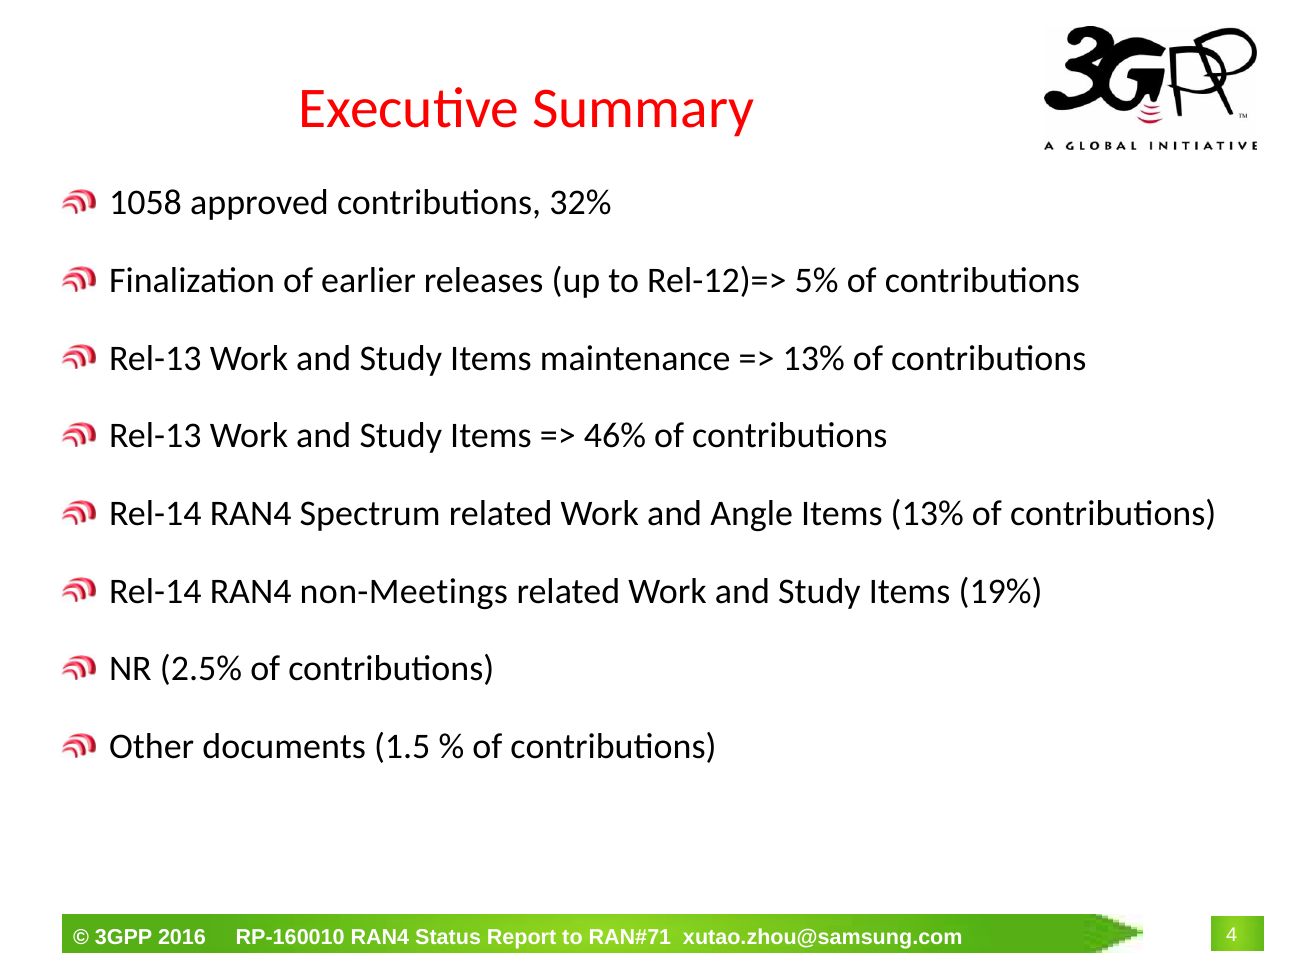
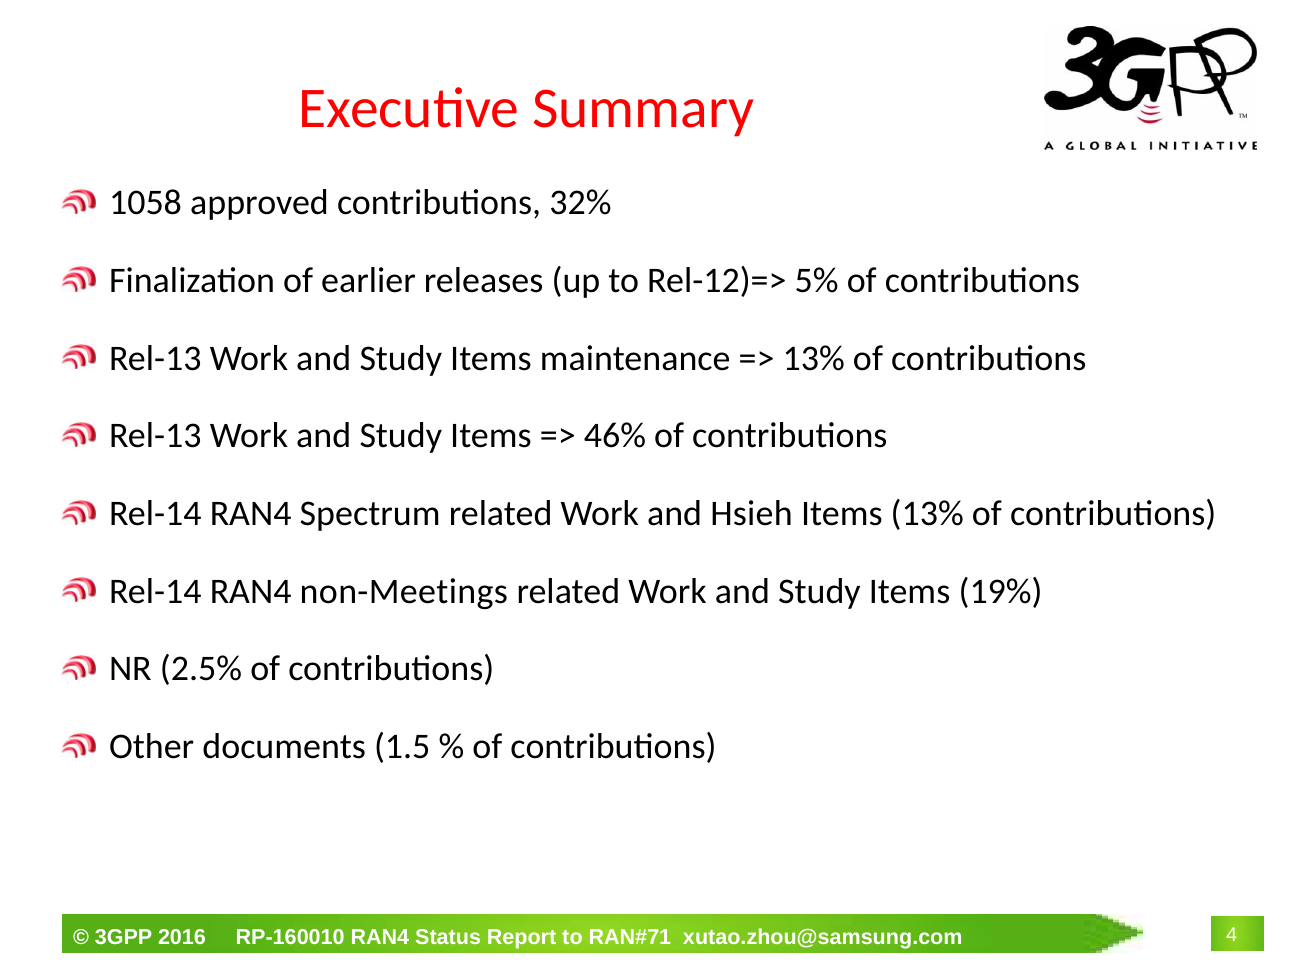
Angle: Angle -> Hsieh (751, 513)
